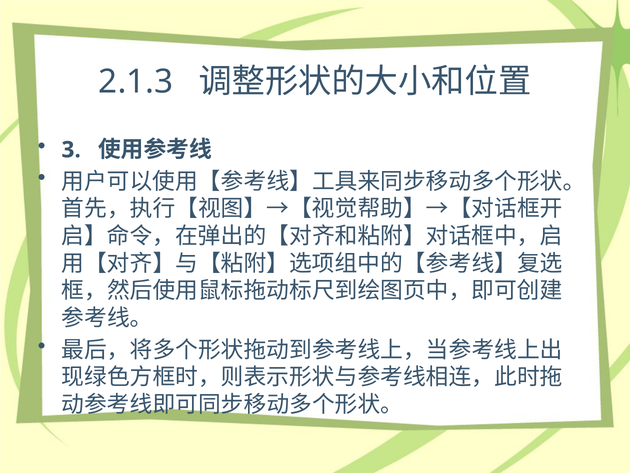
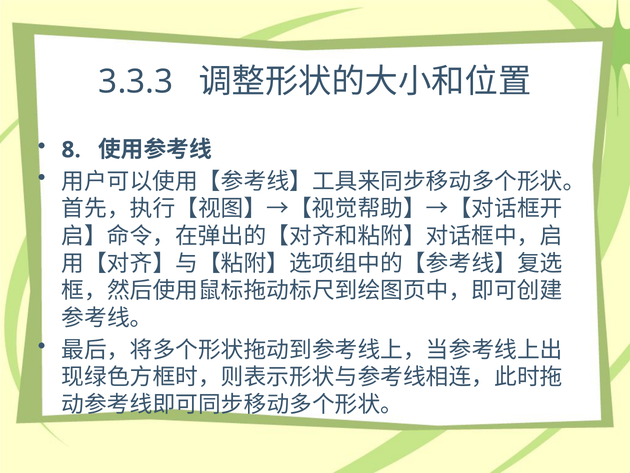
2.1.3: 2.1.3 -> 3.3.3 (136, 82)
3: 3 -> 8 (71, 150)
